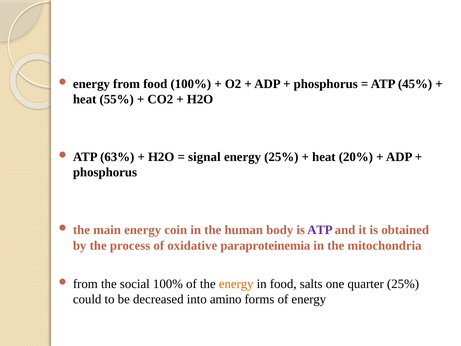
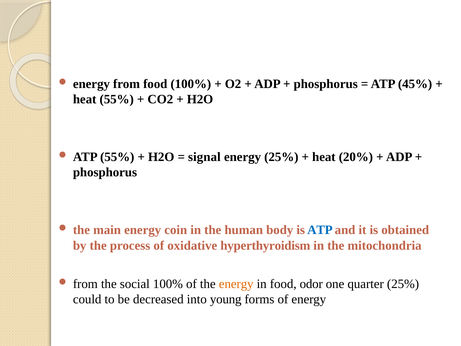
ATP 63%: 63% -> 55% (117, 157)
ATP colour: purple -> blue (320, 230)
paraproteinemia: paraproteinemia -> hyperthyroidism (265, 245)
salts: salts -> odor (311, 284)
amino: amino -> young (226, 299)
